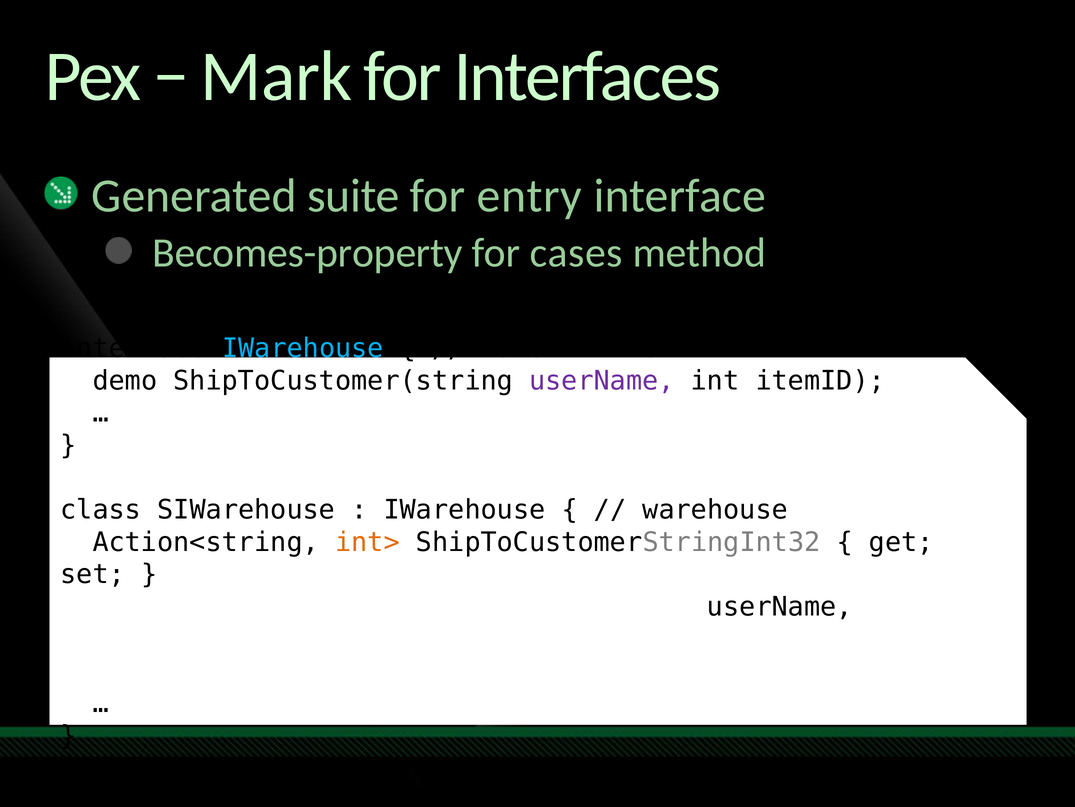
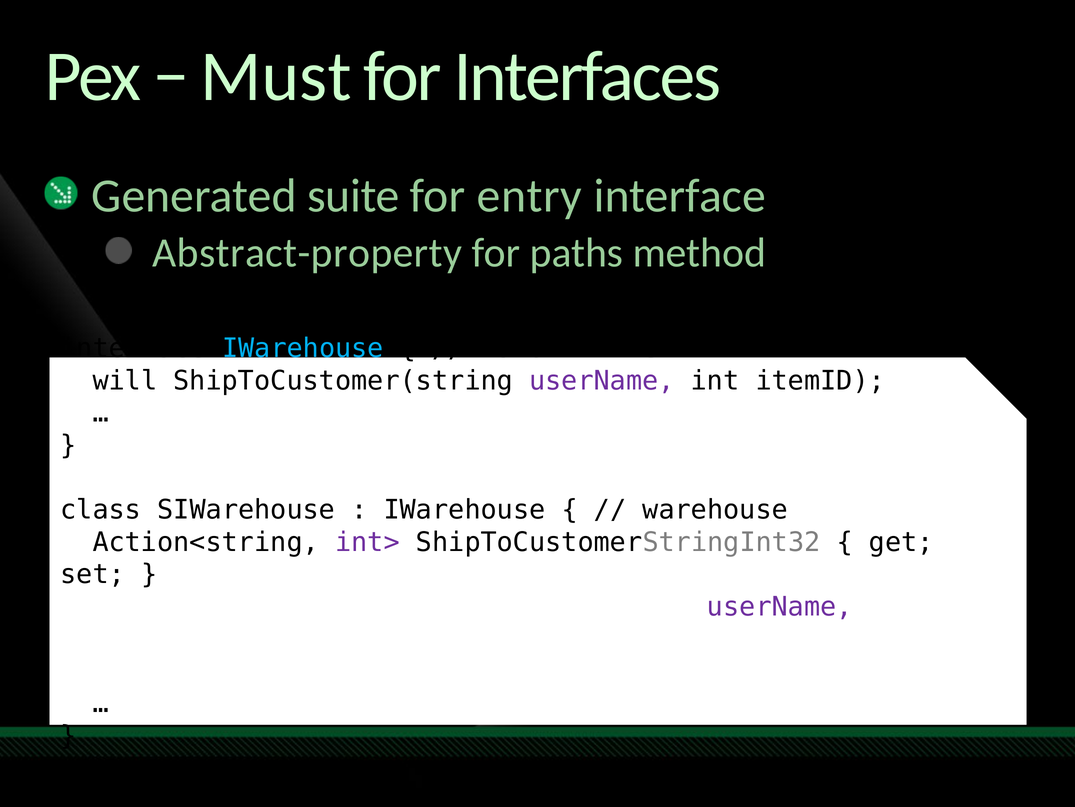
Mark: Mark -> Must (276, 76)
Becomes-property: Becomes-property -> Abstract-property (307, 253)
cases: cases -> paths (577, 253)
demo: demo -> will (125, 380)
int> colour: orange -> purple (367, 542)
userName colour: black -> purple (780, 606)
